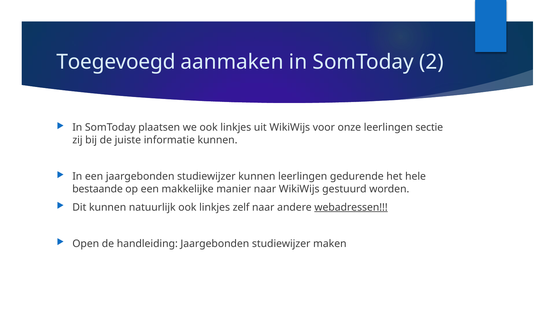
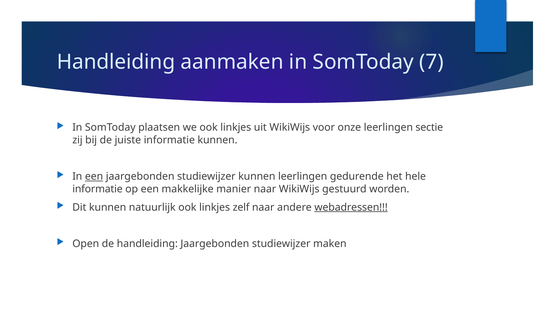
Toegevoegd: Toegevoegd -> Handleiding (116, 62)
2: 2 -> 7 (431, 62)
een underline: none -> present (94, 177)
bestaande: bestaande -> informatie (98, 189)
